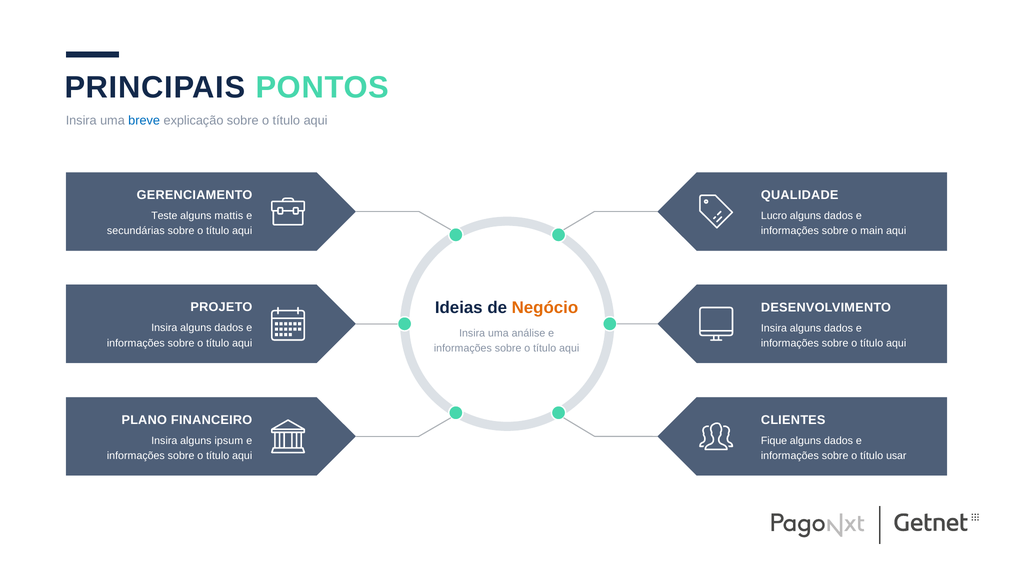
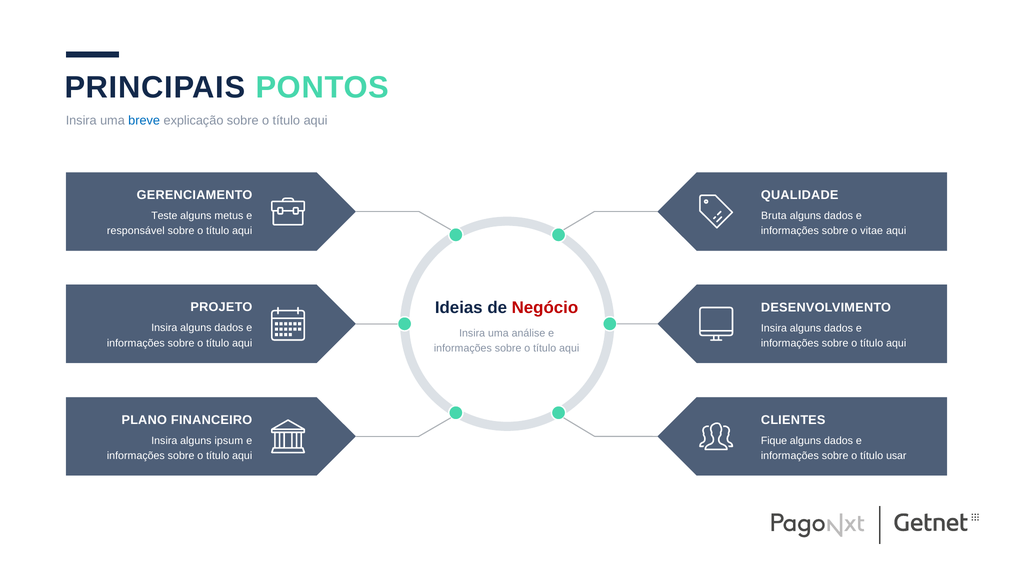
mattis: mattis -> metus (229, 216)
Lucro: Lucro -> Bruta (774, 216)
secundárias: secundárias -> responsável (136, 231)
main: main -> vitae (872, 231)
Negócio colour: orange -> red (545, 308)
